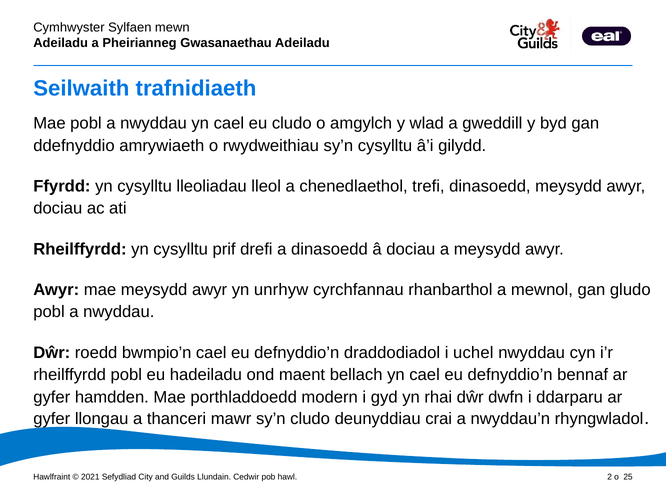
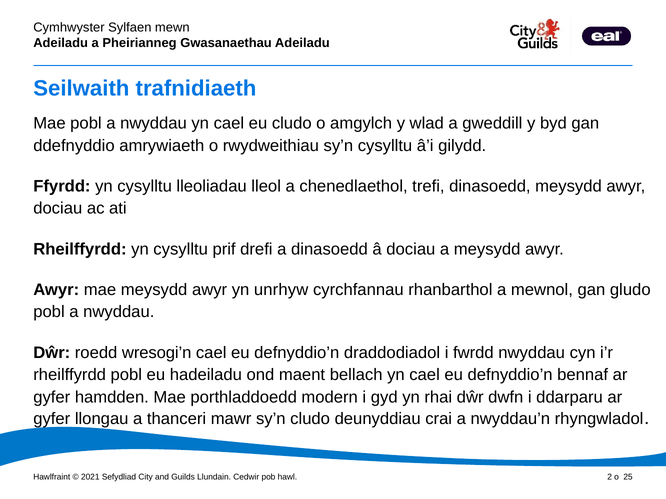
bwmpio’n: bwmpio’n -> wresogi’n (157, 353)
uchel: uchel -> fwrdd (473, 353)
